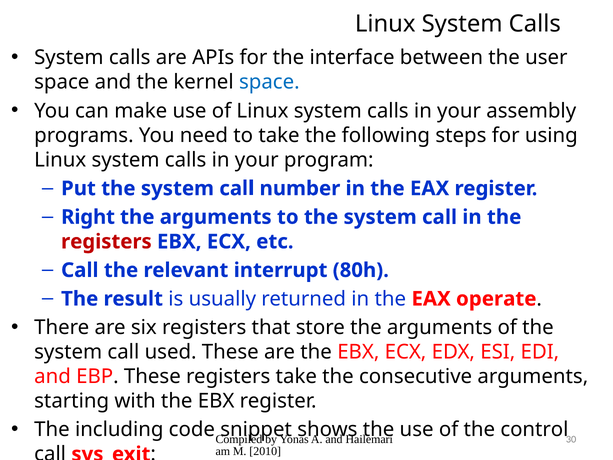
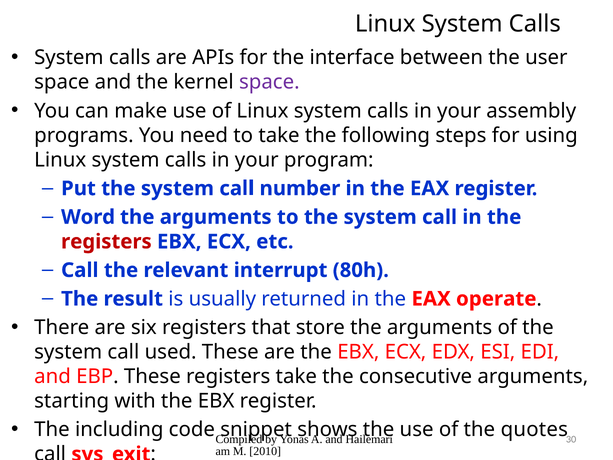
space colour: blue -> purple (269, 82)
Right: Right -> Word (88, 217)
control: control -> quotes (534, 429)
